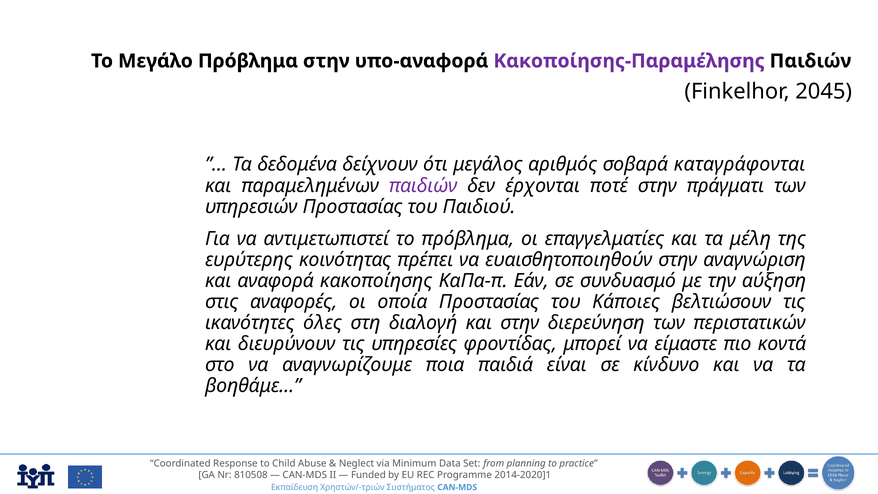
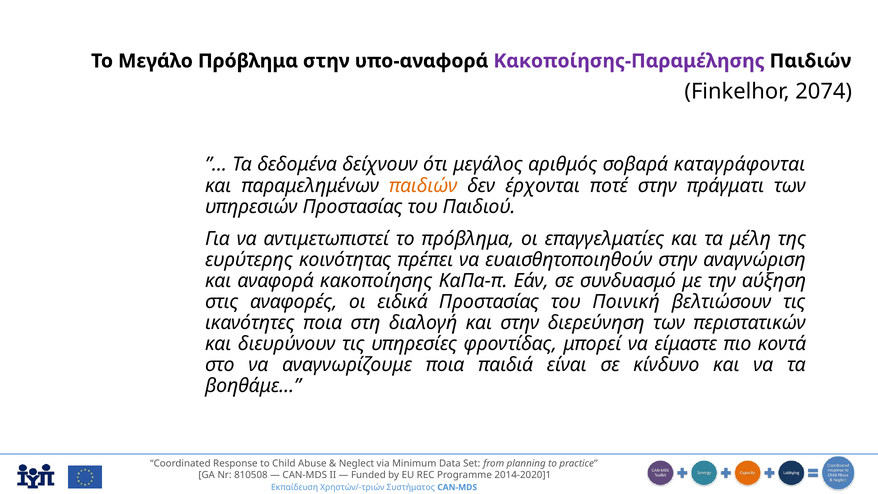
2045: 2045 -> 2074 (824, 91)
παιδιών colour: purple -> orange (423, 186)
οποία: οποία -> ειδικά (402, 302)
Κάποιες: Κάποιες -> Ποινική (626, 302)
ικανότητες όλες: όλες -> ποια (323, 323)
